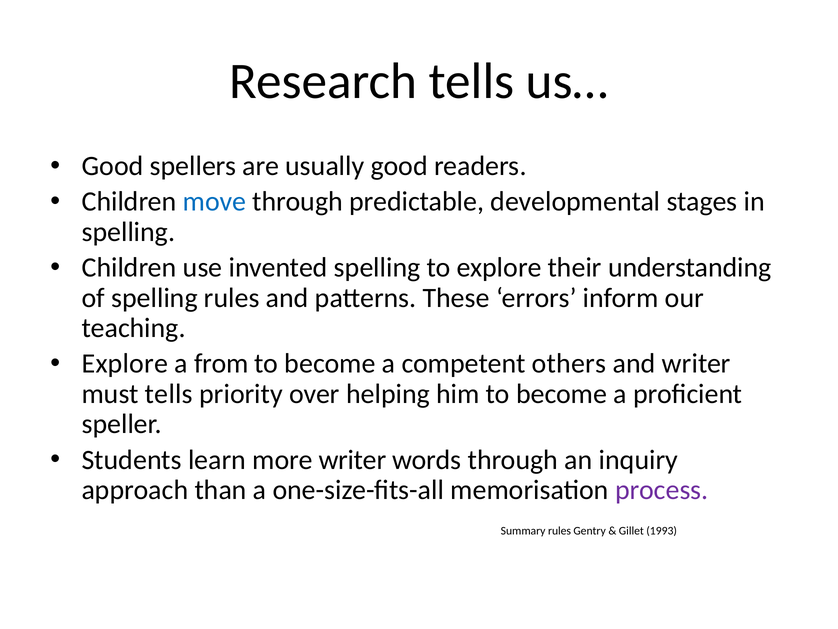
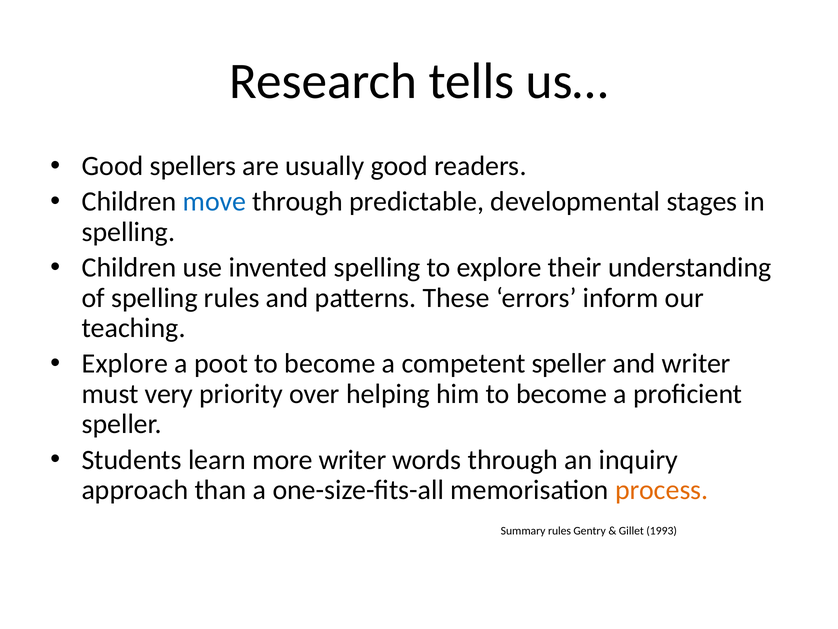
from: from -> poot (221, 363)
competent others: others -> speller (569, 363)
must tells: tells -> very (169, 394)
process colour: purple -> orange (662, 490)
